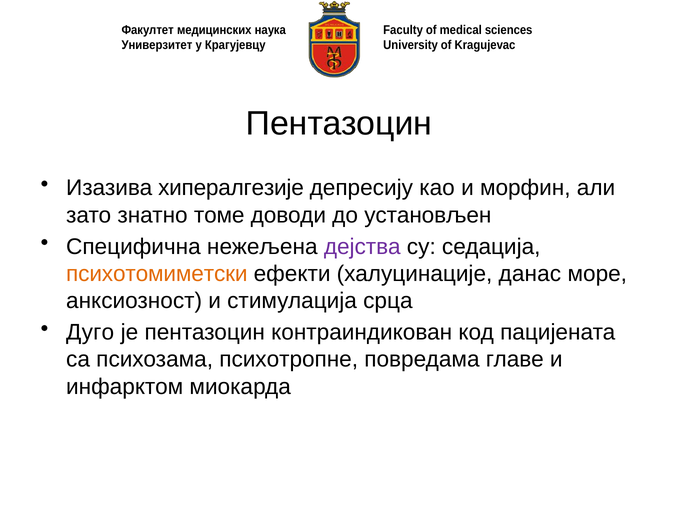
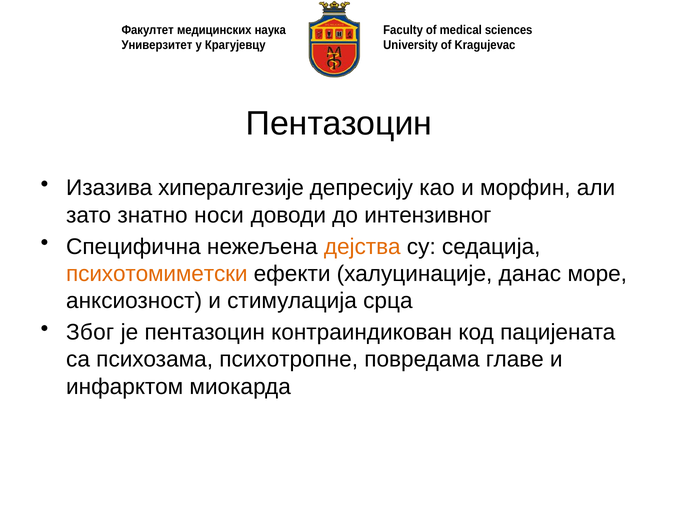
томе: томе -> носи (219, 215)
установљен: установљен -> интензивног (428, 215)
дејства colour: purple -> orange (362, 247)
Дуго: Дуго -> Због (90, 333)
